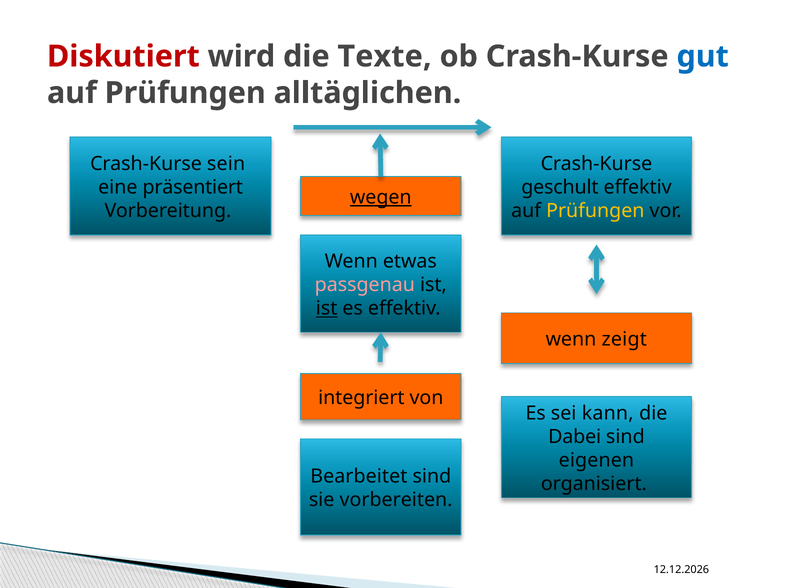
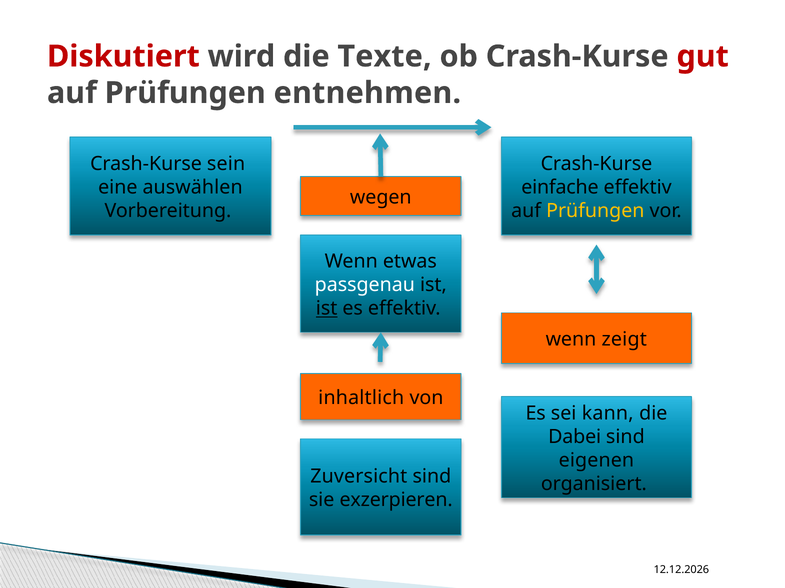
gut colour: blue -> red (703, 56)
alltäglichen: alltäglichen -> entnehmen (367, 93)
präsentiert: präsentiert -> auswählen (193, 187)
geschult: geschult -> einfache (560, 187)
wegen underline: present -> none (381, 198)
passgenau colour: pink -> white (365, 285)
integriert: integriert -> inhaltlich (361, 399)
Bearbeitet: Bearbeitet -> Zuversicht (359, 477)
vorbereiten: vorbereiten -> exzerpieren (396, 501)
